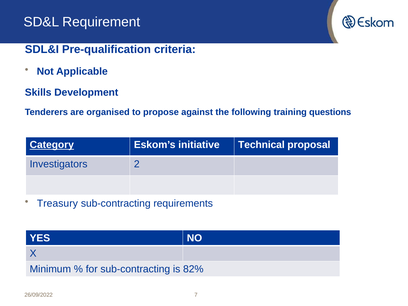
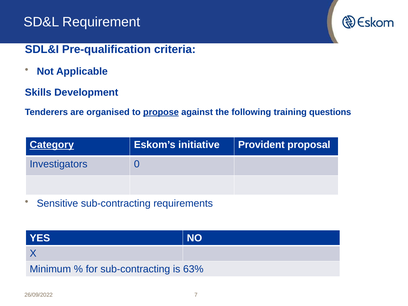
propose underline: none -> present (161, 112)
Technical: Technical -> Provident (261, 145)
2: 2 -> 0 (137, 164)
Treasury: Treasury -> Sensitive (57, 203)
82%: 82% -> 63% (193, 269)
